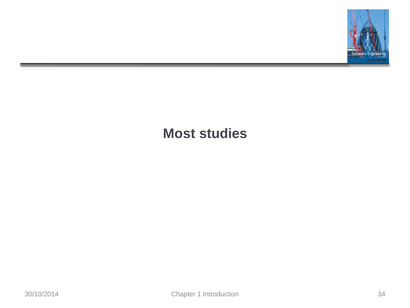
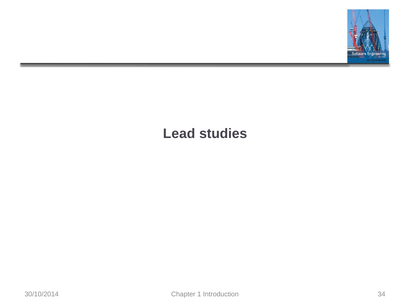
Most: Most -> Lead (179, 133)
